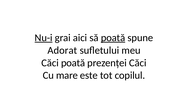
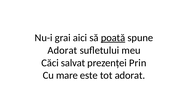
Nu-i underline: present -> none (44, 38)
Căci poată: poată -> salvat (73, 63)
prezenței Căci: Căci -> Prin (138, 63)
tot copilul: copilul -> adorat (130, 75)
